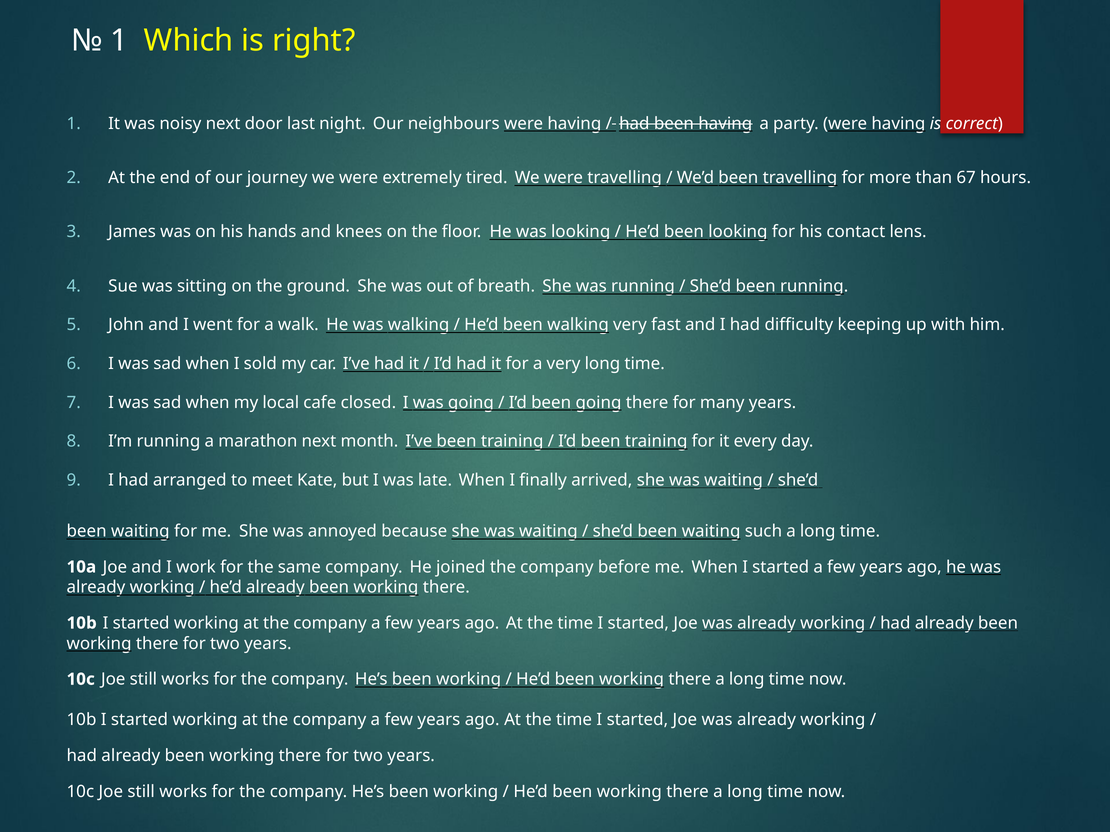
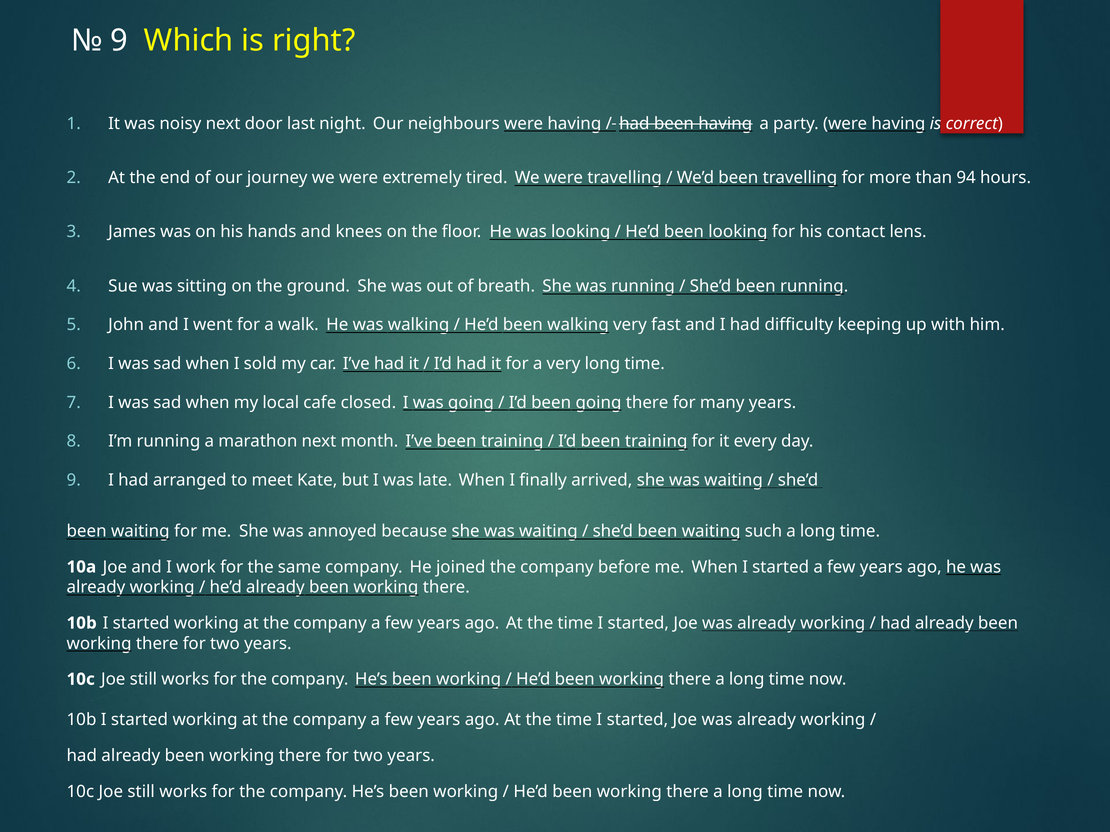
1: 1 -> 9 (119, 40)
67: 67 -> 94 (966, 178)
